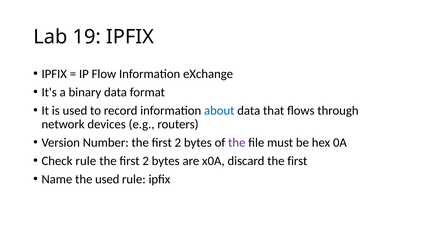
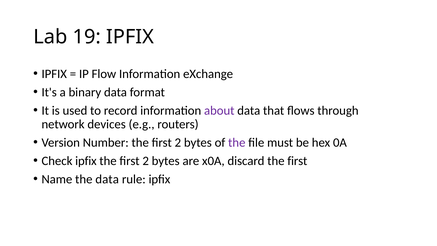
about colour: blue -> purple (219, 110)
Check rule: rule -> ipfix (86, 161)
the used: used -> data (107, 179)
